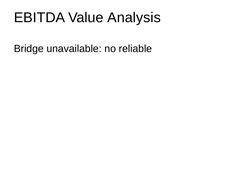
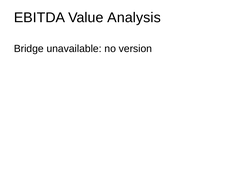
reliable: reliable -> version (135, 49)
